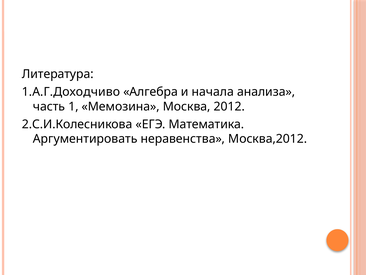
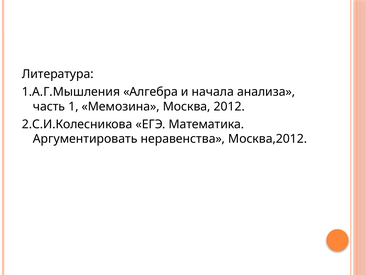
1.А.Г.Доходчиво: 1.А.Г.Доходчиво -> 1.А.Г.Мышления (71, 92)
